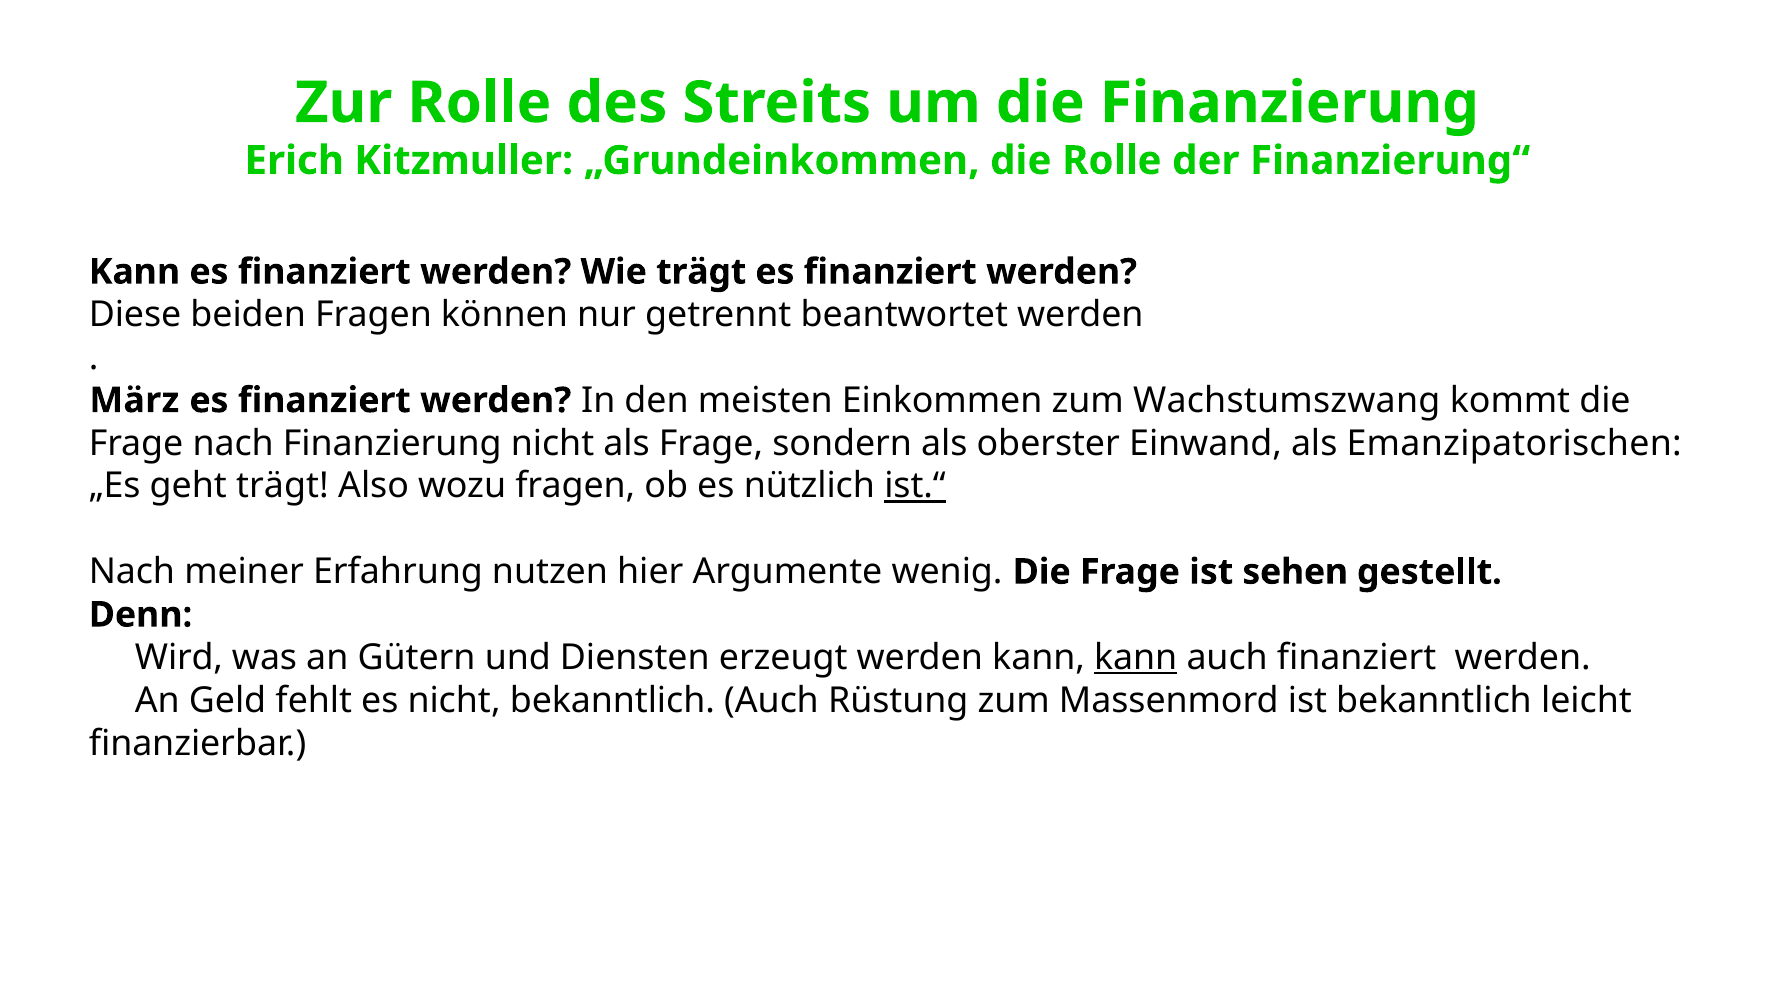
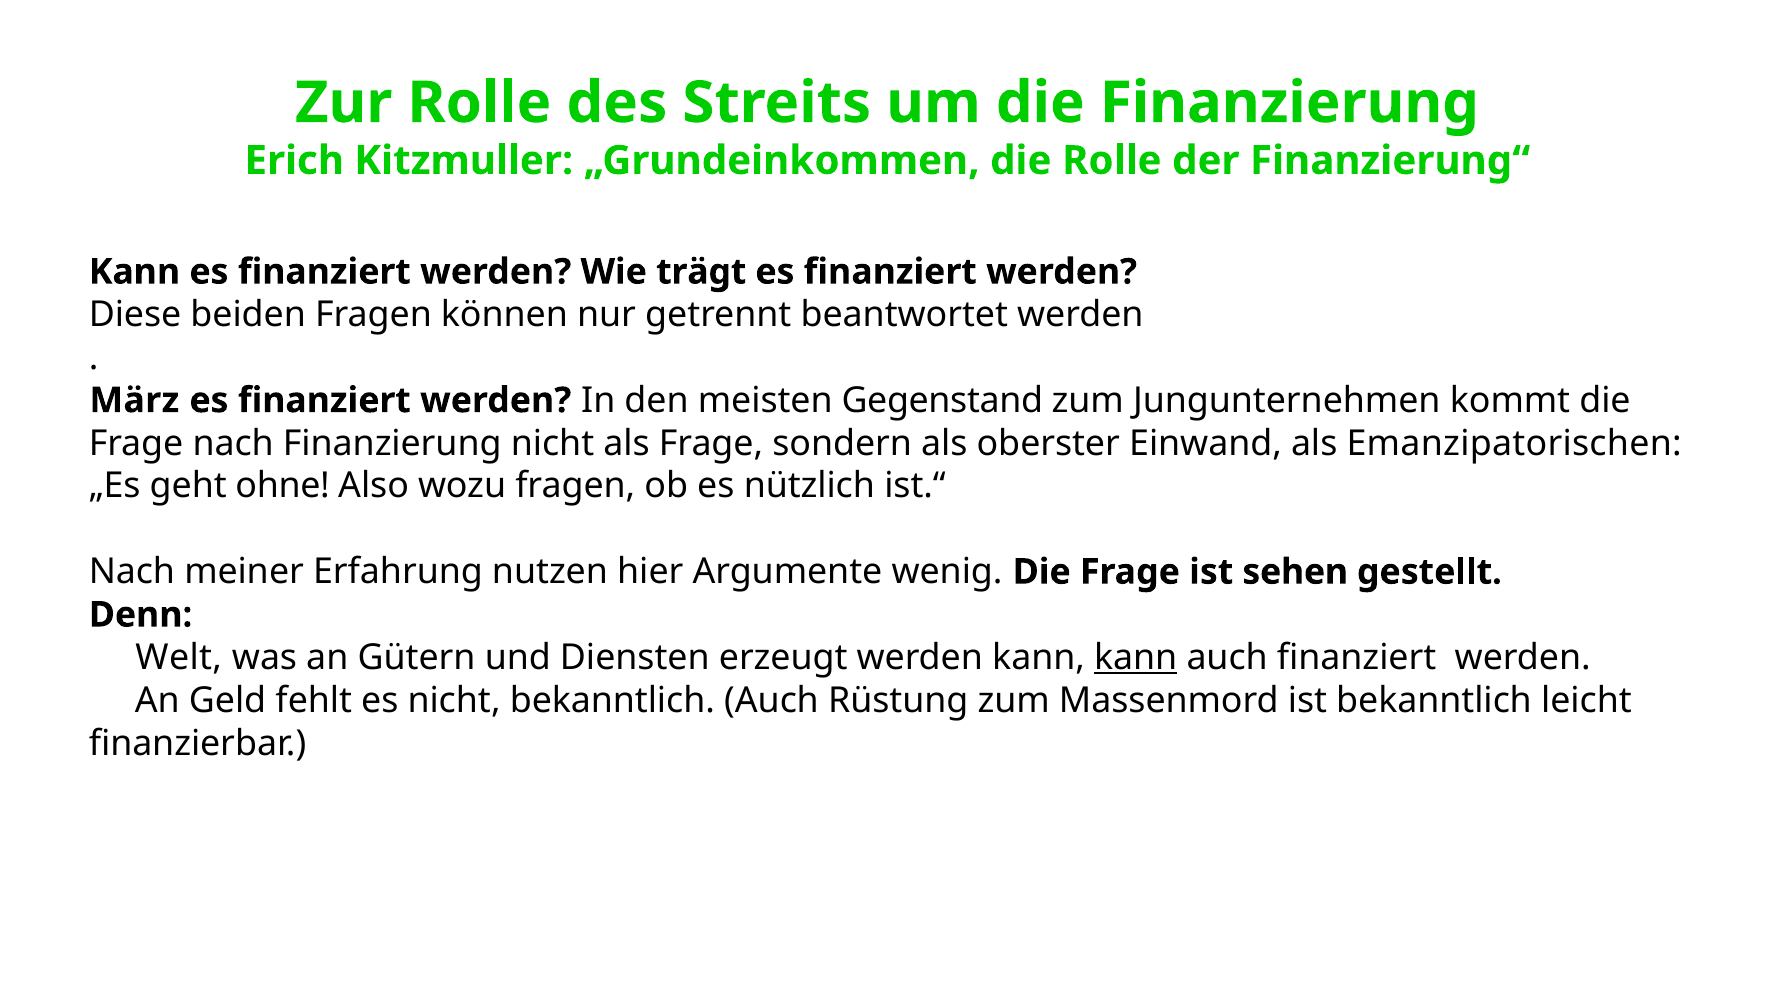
Einkommen: Einkommen -> Gegenstand (942, 400)
Wachstumszwang: Wachstumszwang -> Jungunternehmen (1287, 400)
geht trägt: trägt -> ohne (283, 486)
ist.“ underline: present -> none (915, 486)
Wird: Wird -> Welt (179, 658)
